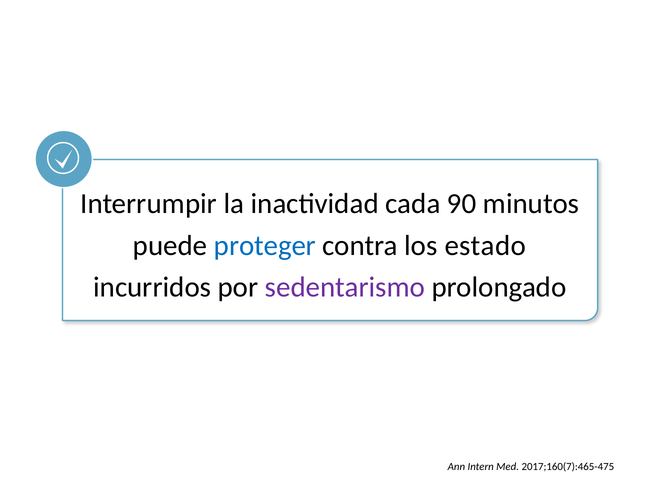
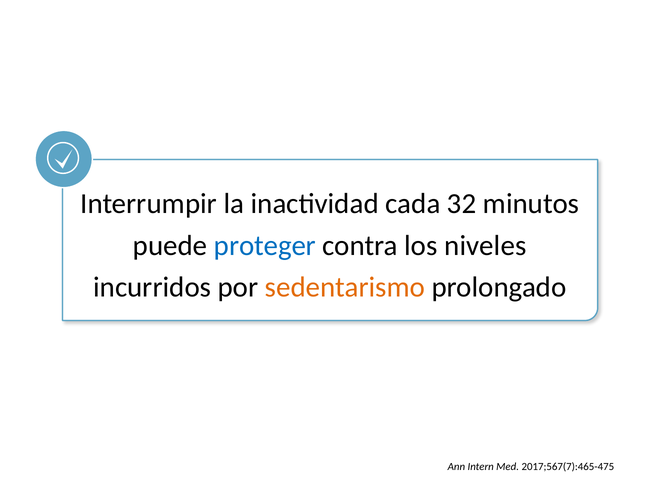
90: 90 -> 32 (462, 204)
estado: estado -> niveles (485, 246)
sedentarismo colour: purple -> orange (345, 287)
2017;160(7):465-475: 2017;160(7):465-475 -> 2017;567(7):465-475 (568, 467)
